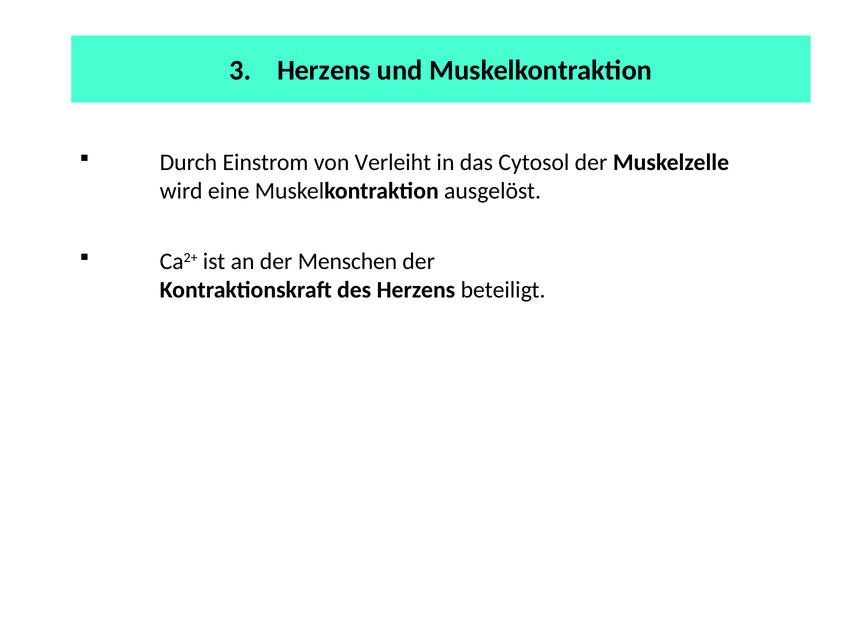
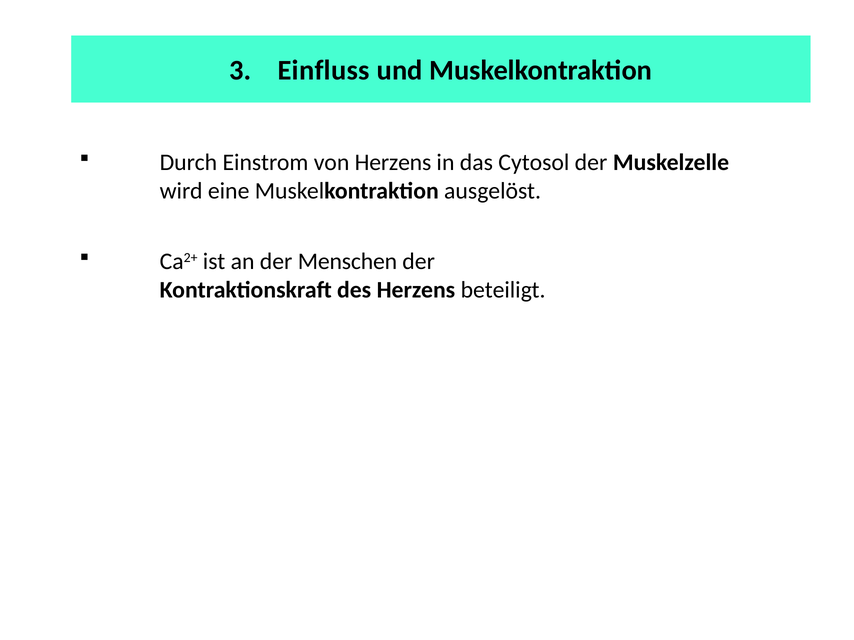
3 Herzens: Herzens -> Einfluss (324, 70)
von Verleiht: Verleiht -> Herzens (393, 162)
